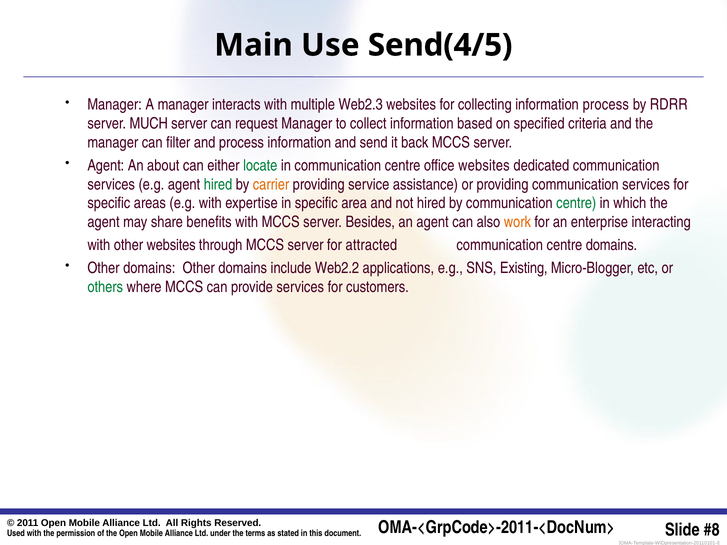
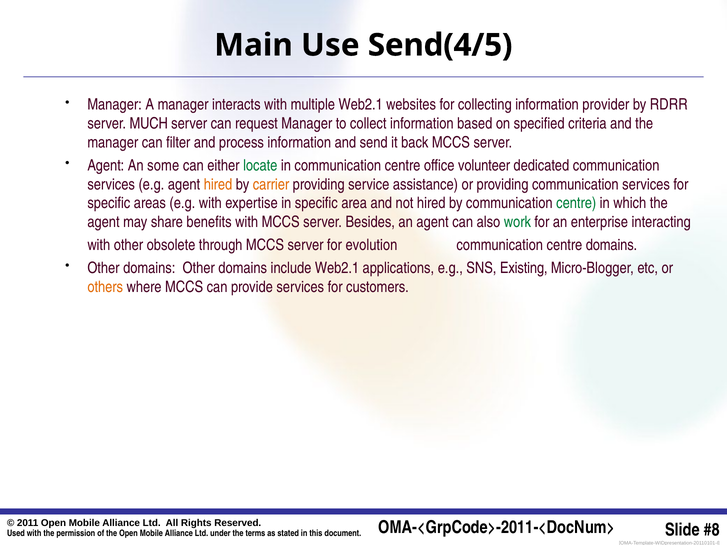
multiple Web2.3: Web2.3 -> Web2.1 (361, 105)
information process: process -> provider (606, 105)
about: about -> some (163, 166)
office websites: websites -> volunteer (484, 166)
hired colour: green -> orange (218, 184)
work colour: orange -> green (517, 222)
other websites: websites -> obsolete (171, 245)
attracted: attracted -> evolution (371, 245)
include Web2.2: Web2.2 -> Web2.1 (337, 268)
others colour: green -> orange (105, 287)
